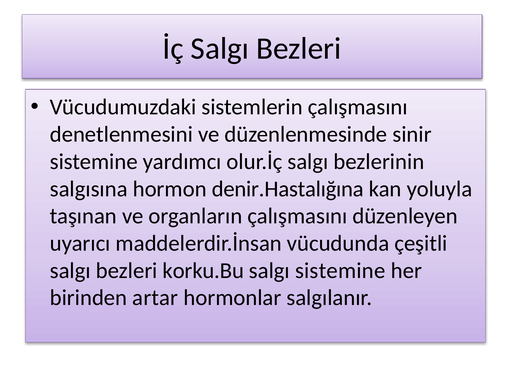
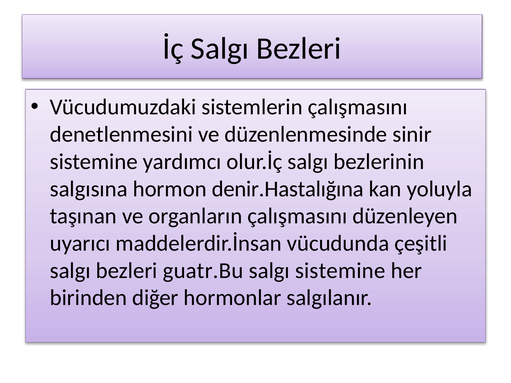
korku.Bu: korku.Bu -> guatr.Bu (203, 271)
artar: artar -> diğer (155, 298)
